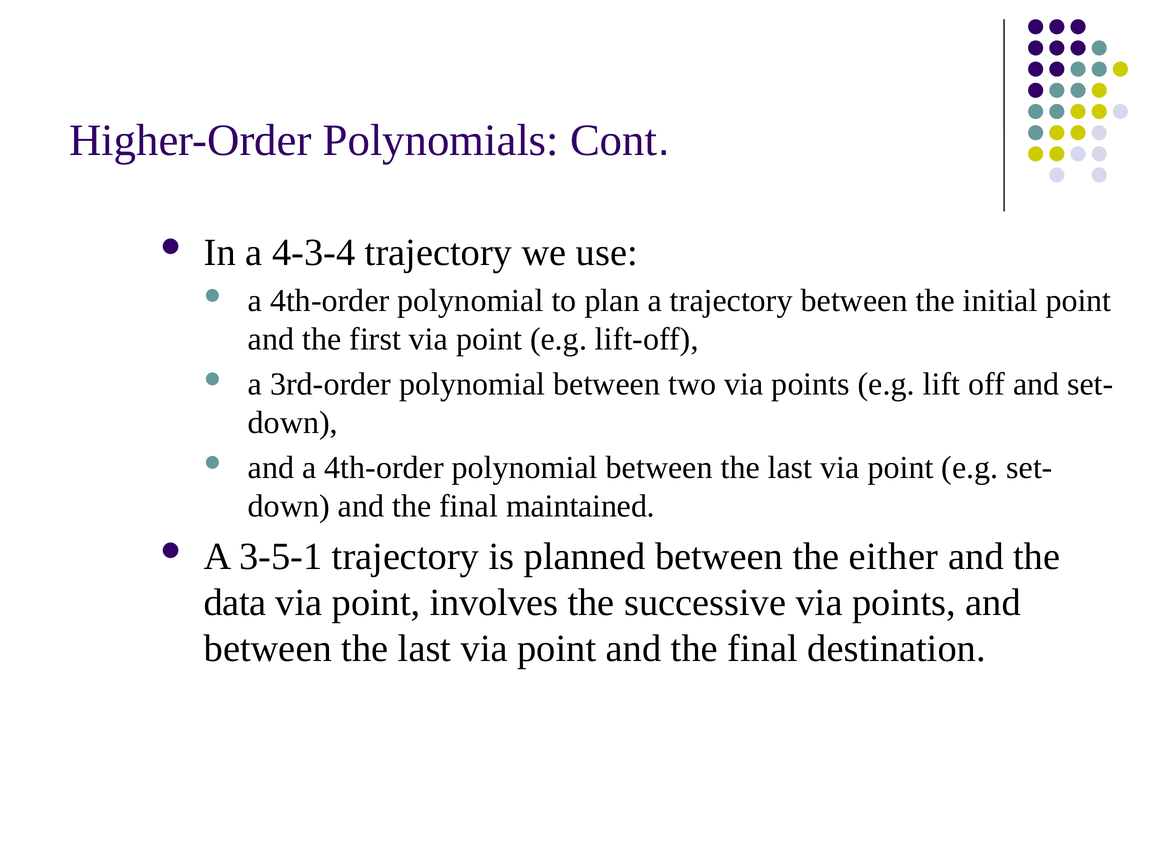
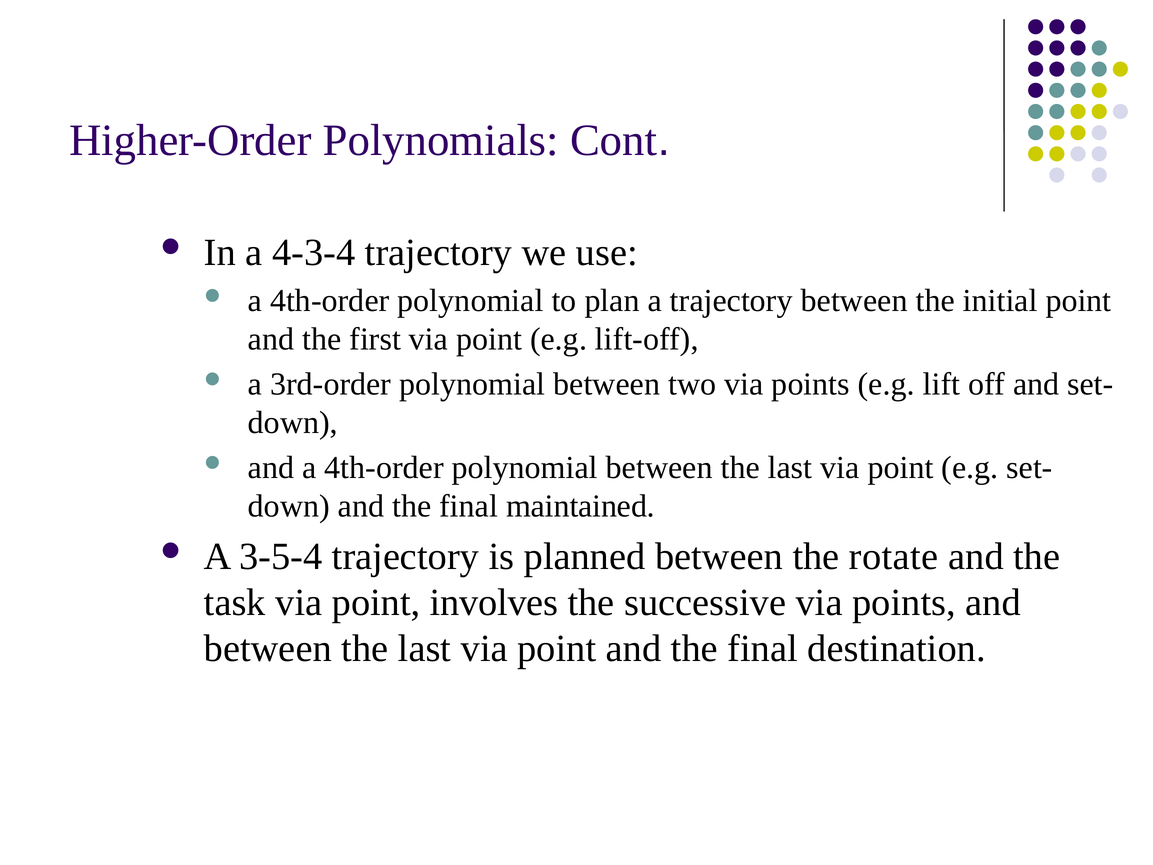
3-5-1: 3-5-1 -> 3-5-4 (281, 556)
either: either -> rotate (894, 556)
data: data -> task (235, 602)
